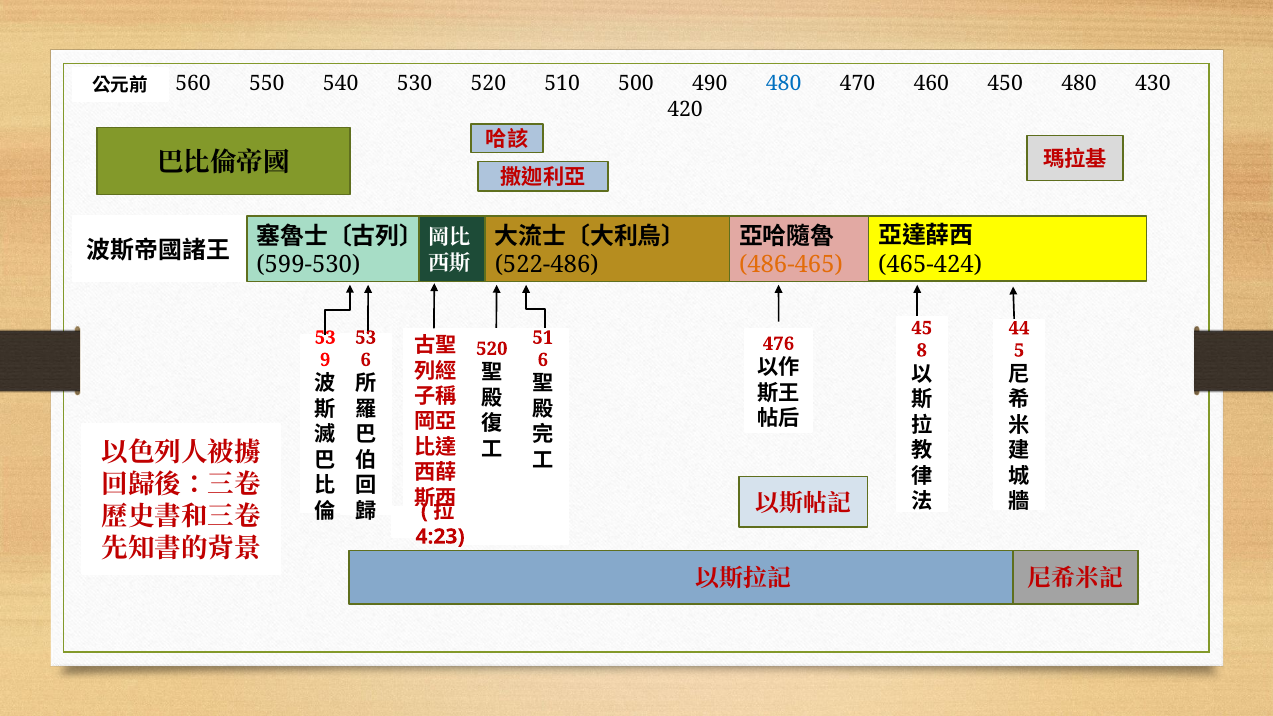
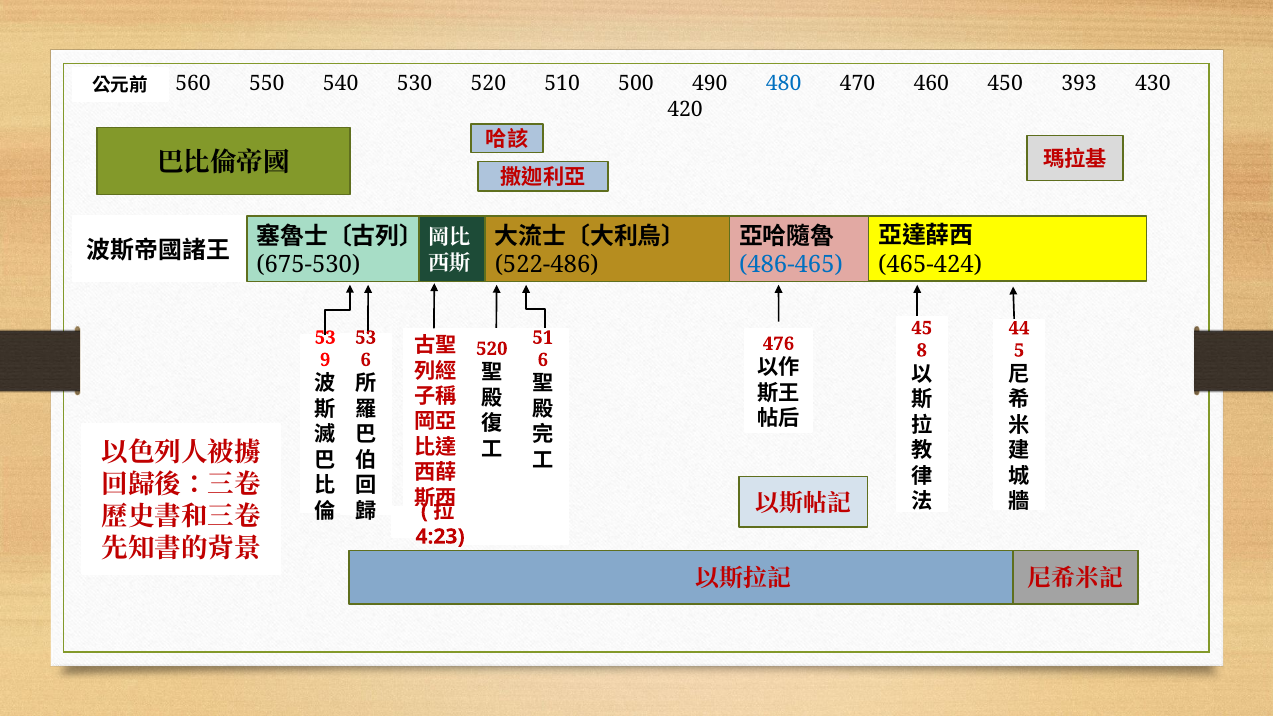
450 480: 480 -> 393 (1079, 84)
599-530: 599-530 -> 675-530 (308, 265)
486-465 colour: orange -> blue (791, 265)
